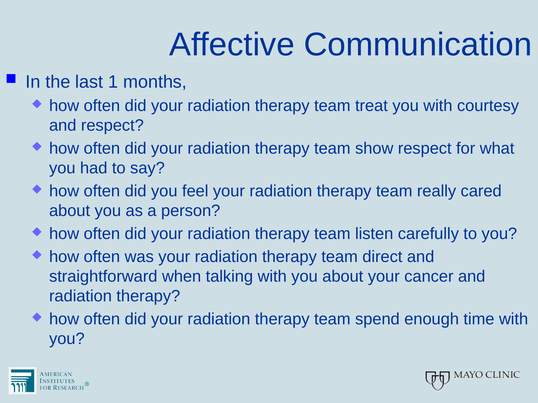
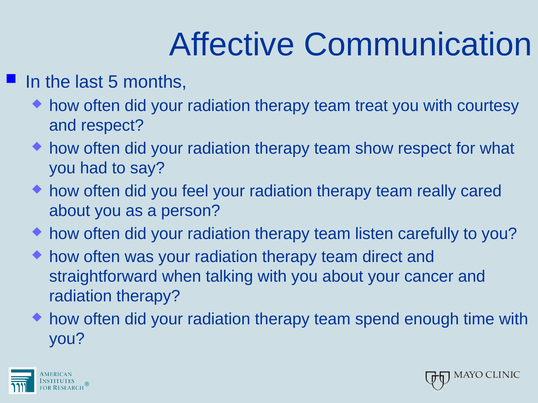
1: 1 -> 5 (113, 82)
